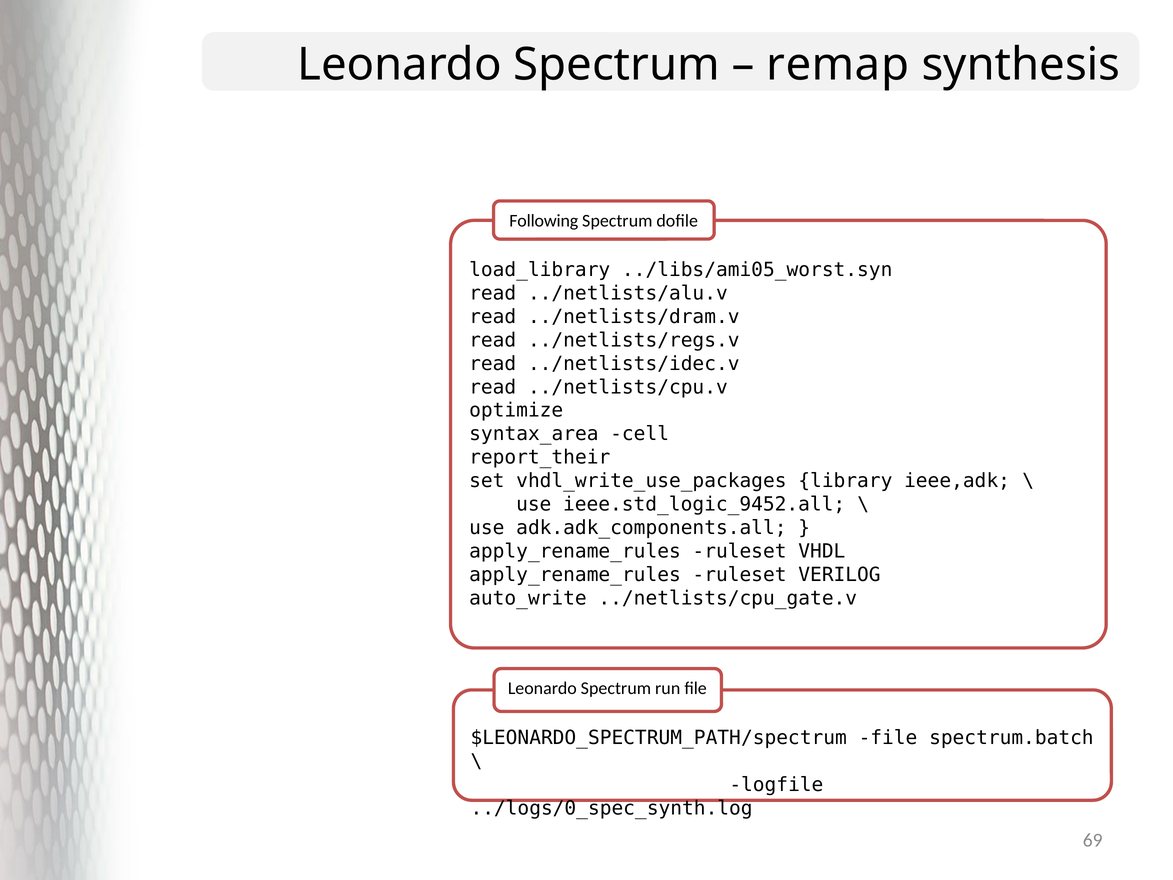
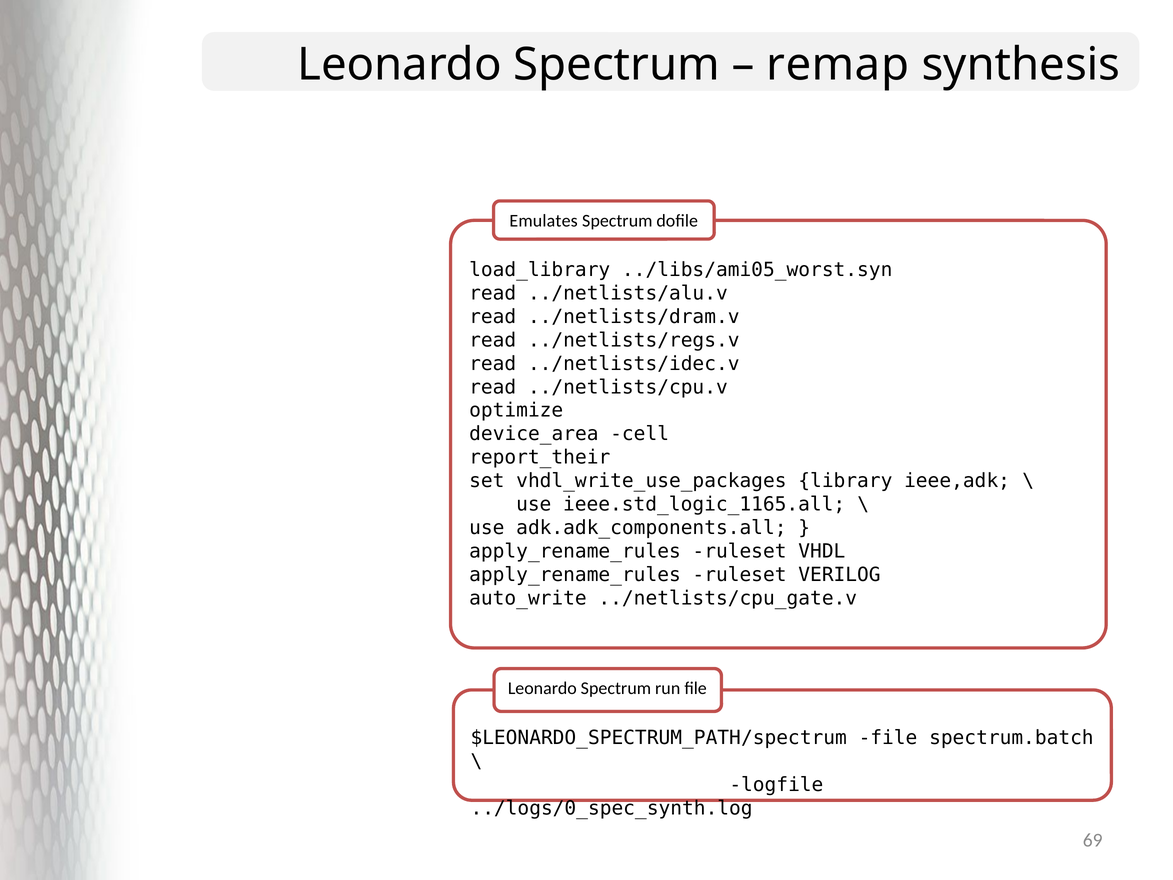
Following: Following -> Emulates (544, 221)
syntax_area: syntax_area -> device_area (534, 434)
ieee.std_logic_9452.all: ieee.std_logic_9452.all -> ieee.std_logic_1165.all (704, 504)
